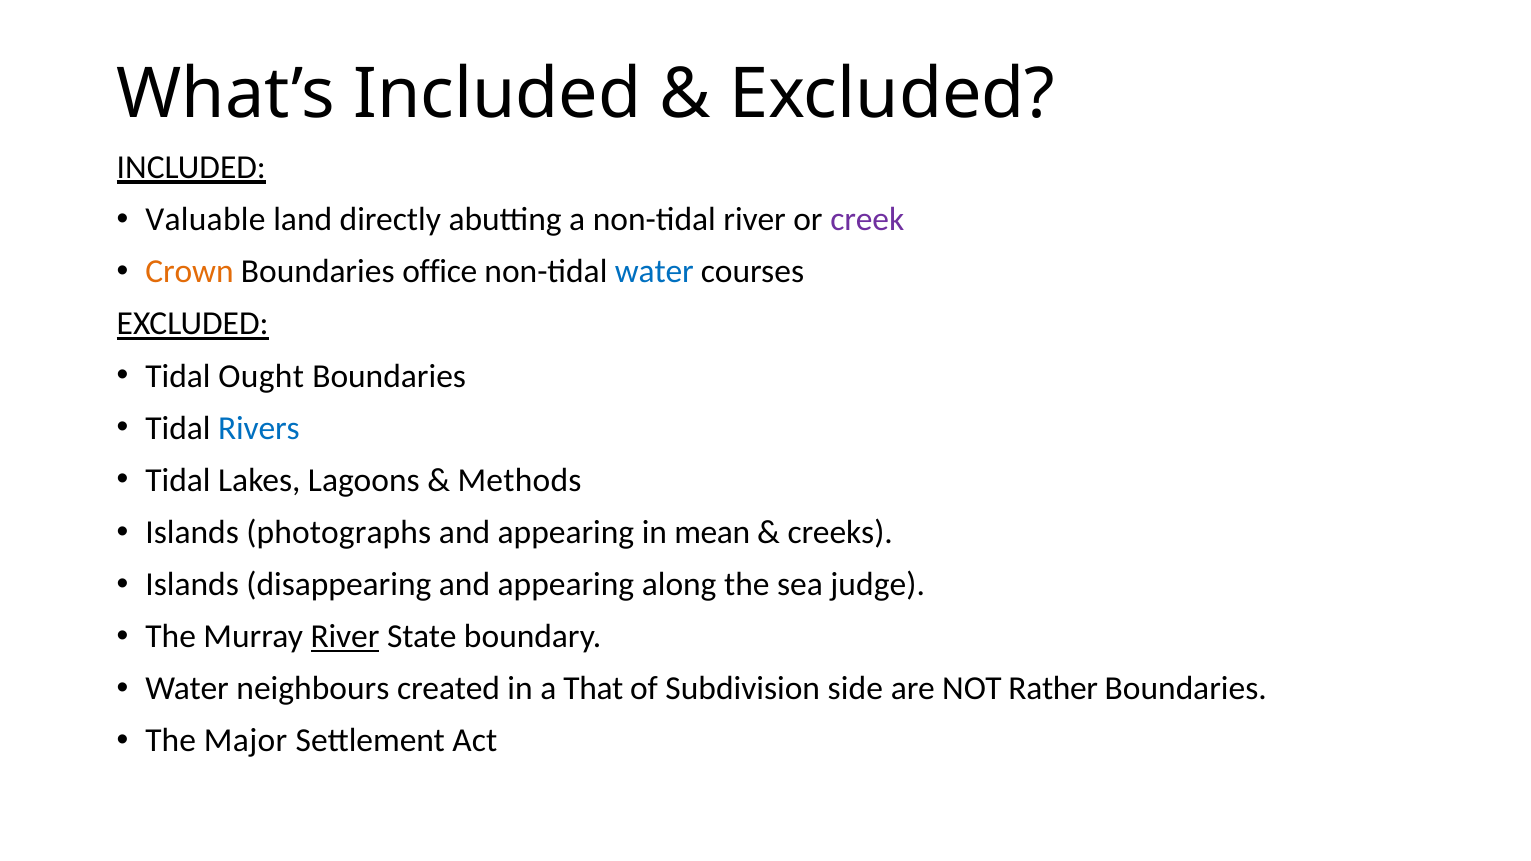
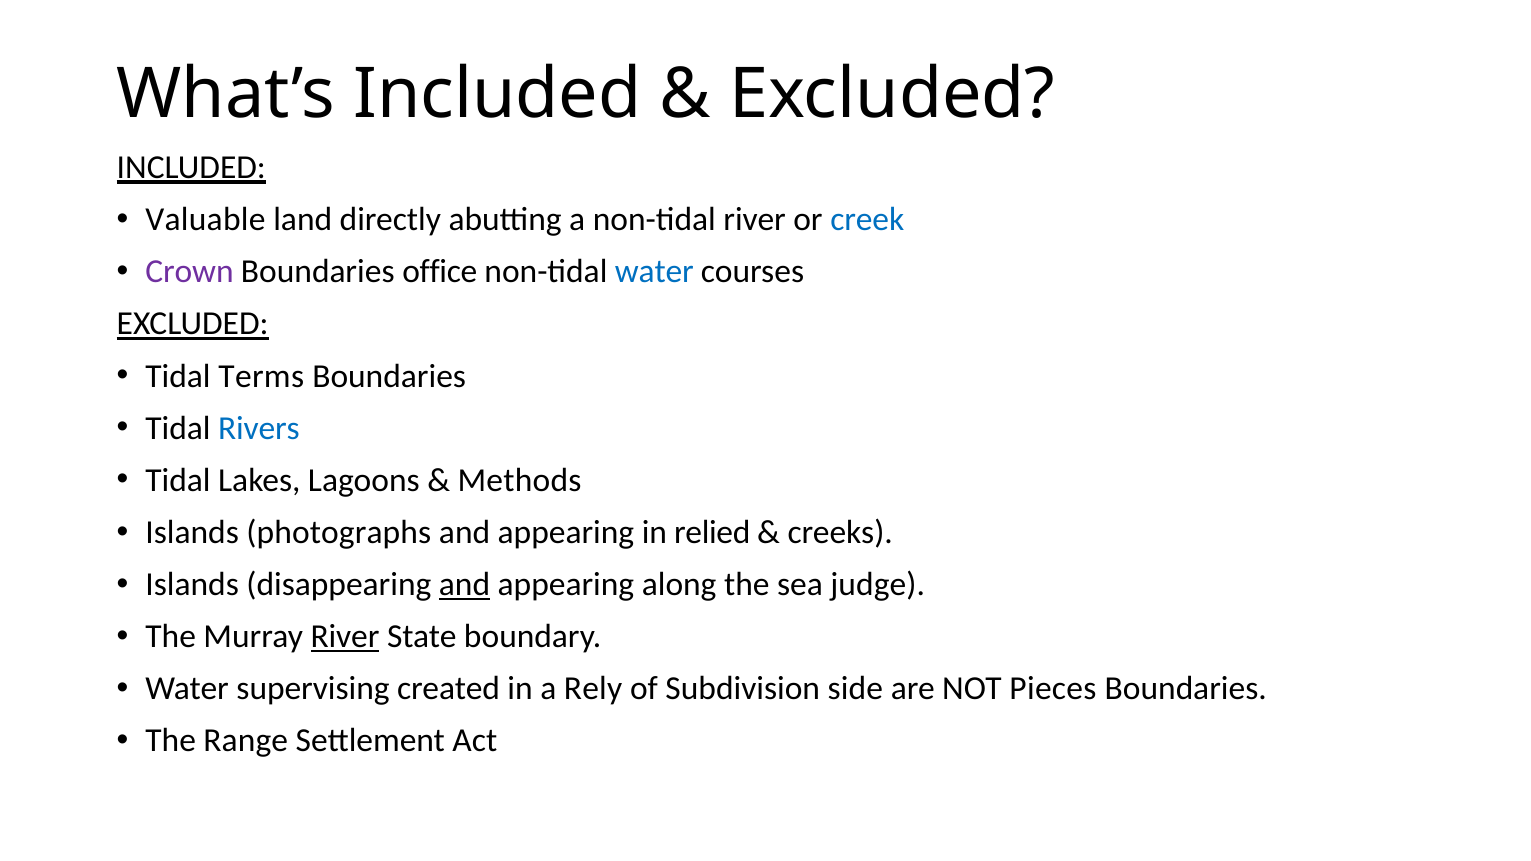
creek colour: purple -> blue (867, 220)
Crown colour: orange -> purple (190, 272)
Ought: Ought -> Terms (261, 376)
mean: mean -> relied (712, 532)
and underline: none -> present (465, 585)
neighbours: neighbours -> supervising (313, 689)
That: That -> Rely (593, 689)
Rather: Rather -> Pieces (1053, 689)
Major: Major -> Range (246, 741)
